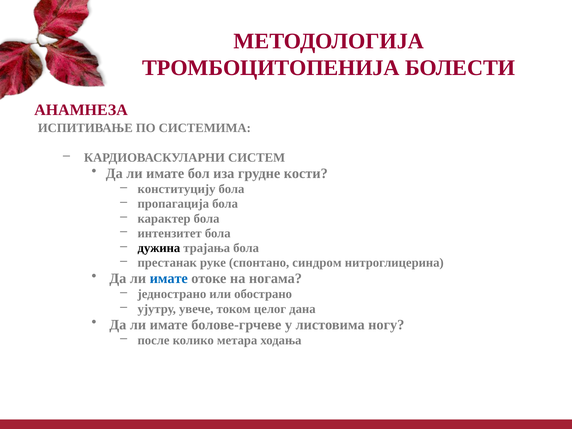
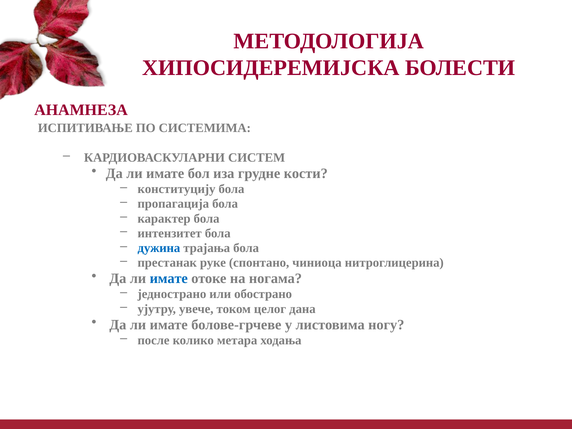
ТРОМБОЦИТОПЕНИЈА: ТРОМБОЦИТОПЕНИЈА -> ХИПОСИДЕРЕМИЈСКА (271, 68)
дужина colour: black -> blue (159, 248)
синдром: синдром -> чиниоца (317, 263)
